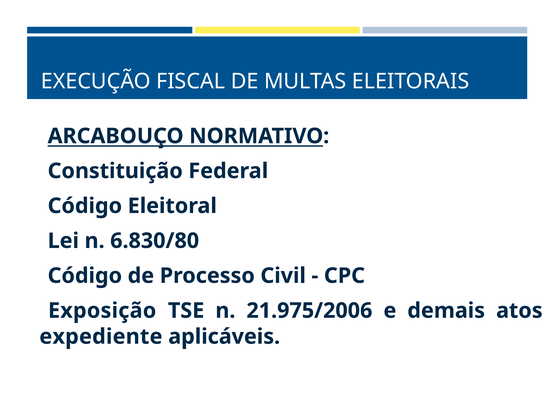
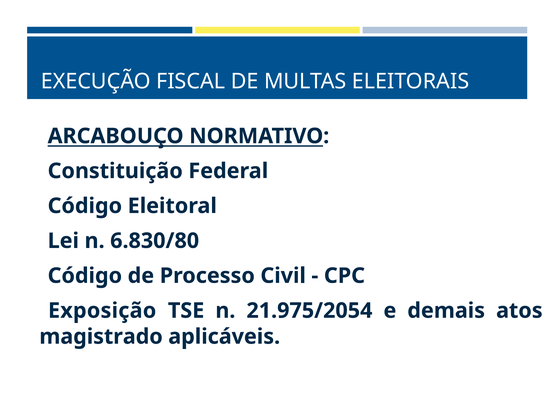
21.975/2006: 21.975/2006 -> 21.975/2054 (309, 310)
expediente: expediente -> magistrado (101, 336)
